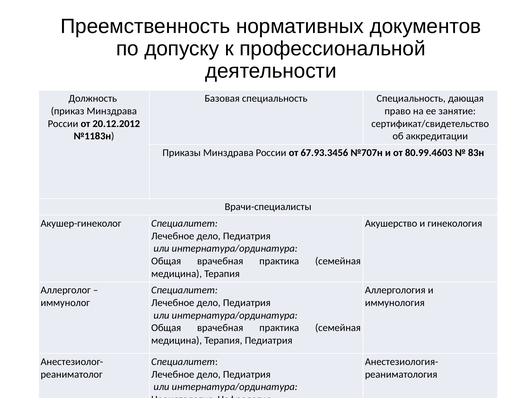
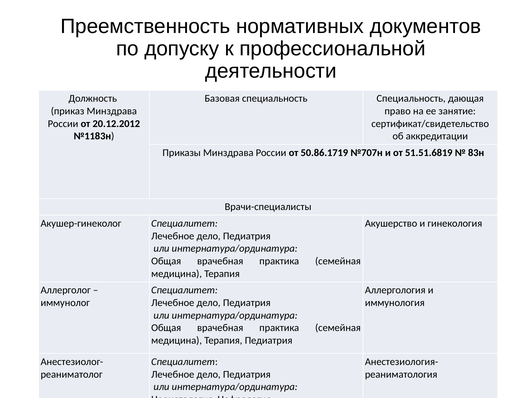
67.93.3456: 67.93.3456 -> 50.86.1719 (324, 153)
80.99.4603: 80.99.4603 -> 51.51.6819 (429, 153)
